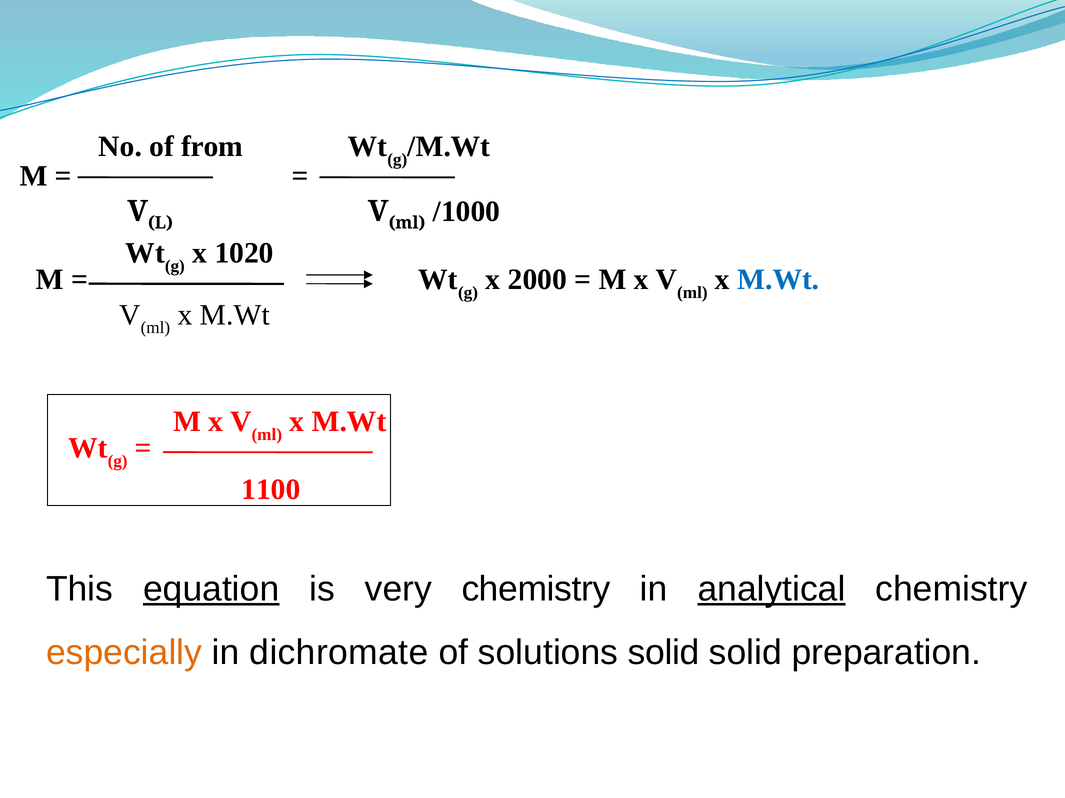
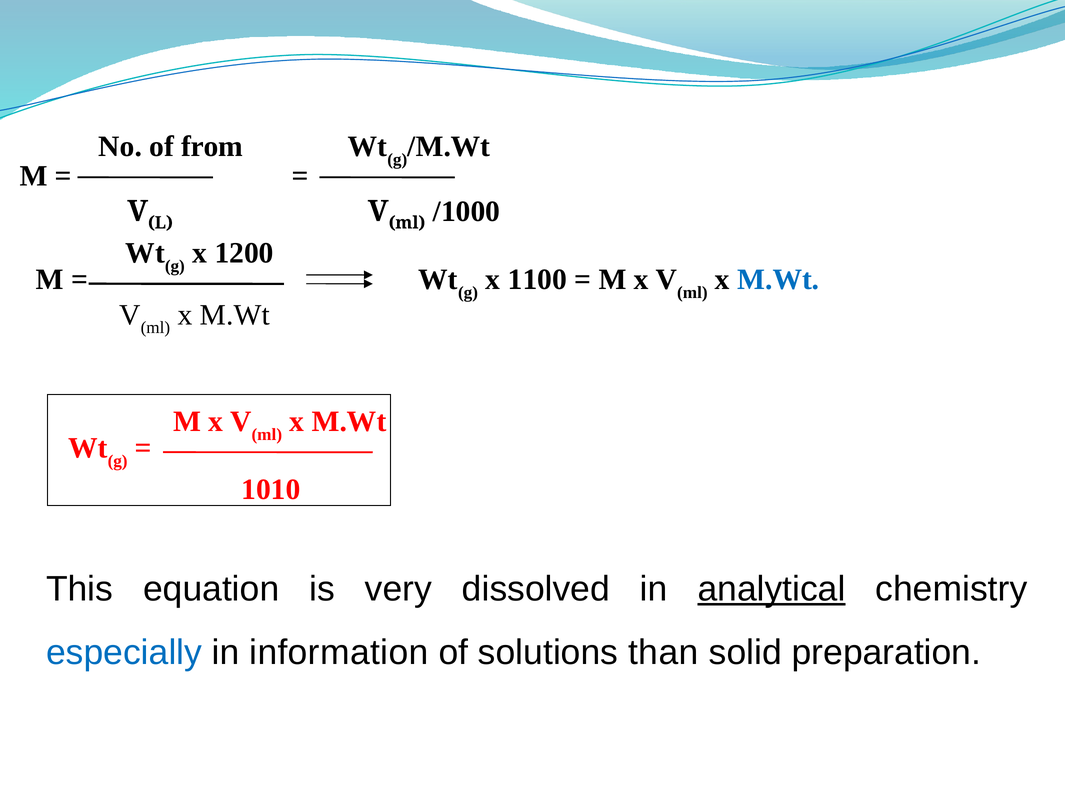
1020: 1020 -> 1200 (244, 253)
2000: 2000 -> 1100 (537, 280)
1100: 1100 -> 1010 (271, 490)
equation underline: present -> none (211, 590)
very chemistry: chemistry -> dissolved (536, 590)
especially colour: orange -> blue (124, 653)
dichromate: dichromate -> information (339, 653)
solutions solid: solid -> than (663, 653)
